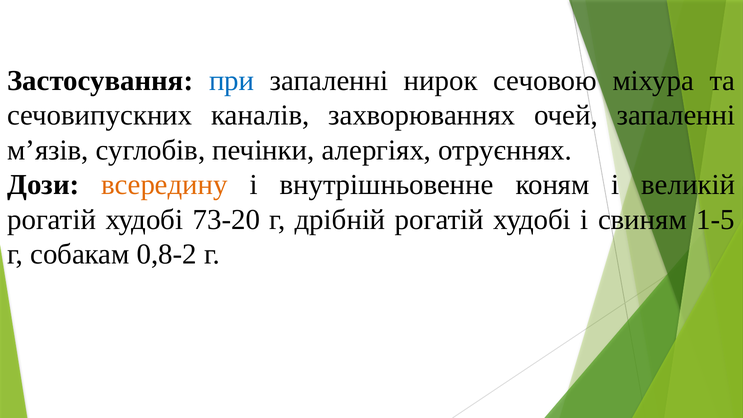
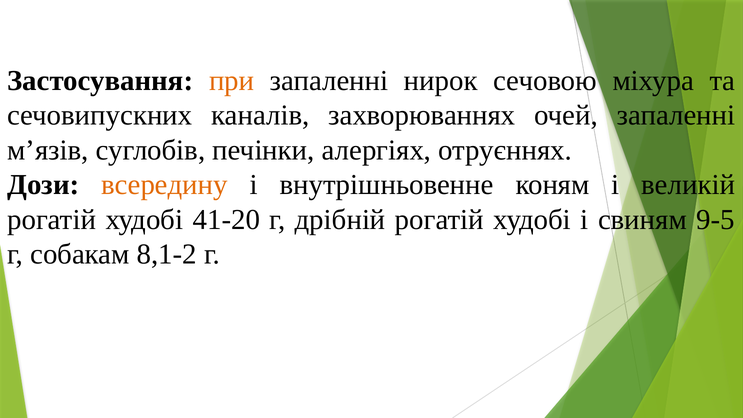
при colour: blue -> orange (232, 81)
73-20: 73-20 -> 41-20 (226, 219)
1-5: 1-5 -> 9-5 (716, 219)
0,8-2: 0,8-2 -> 8,1-2 (167, 254)
